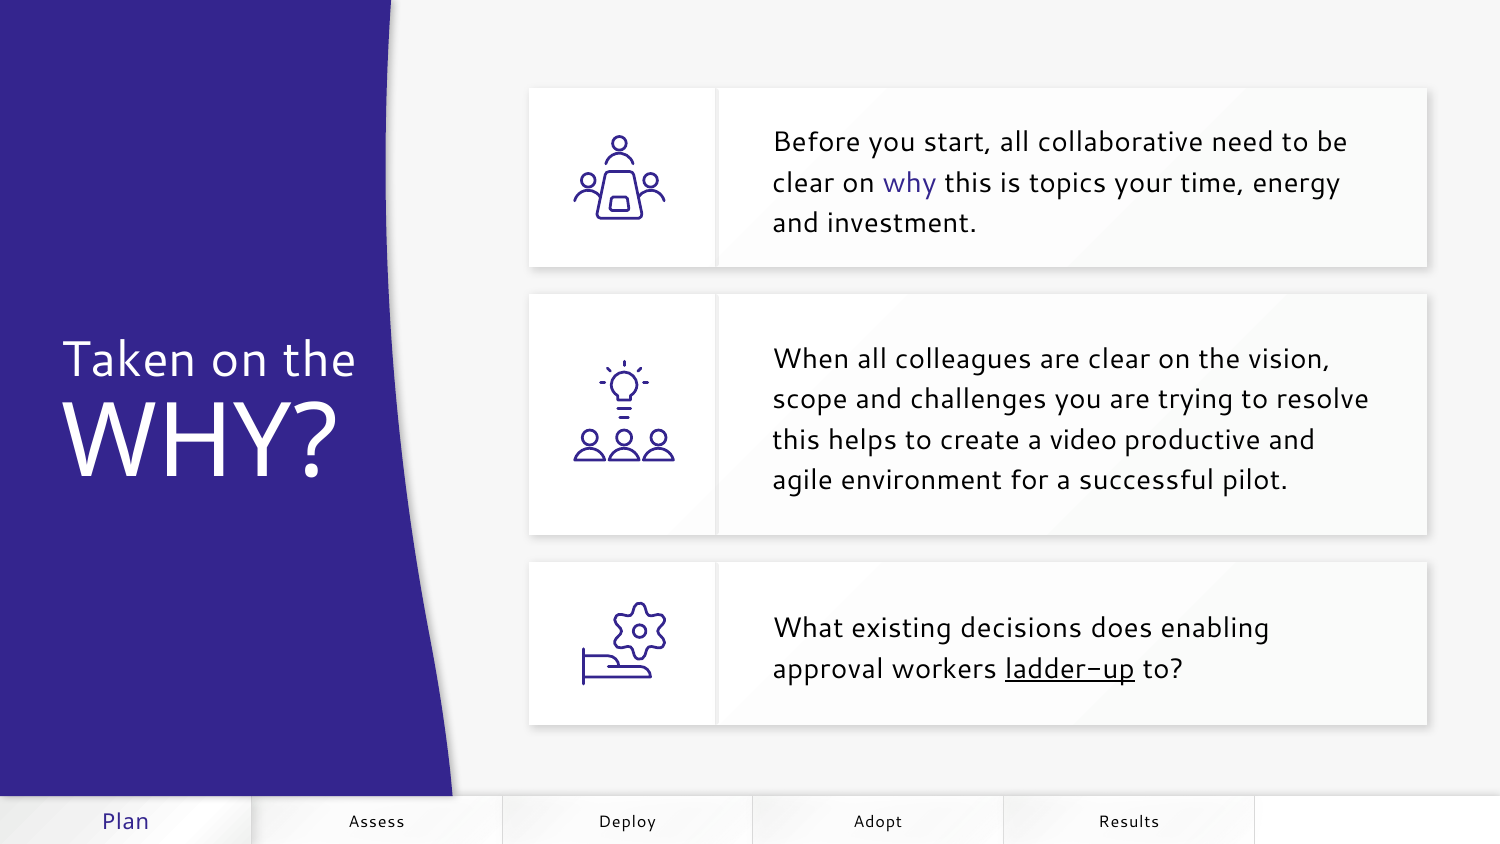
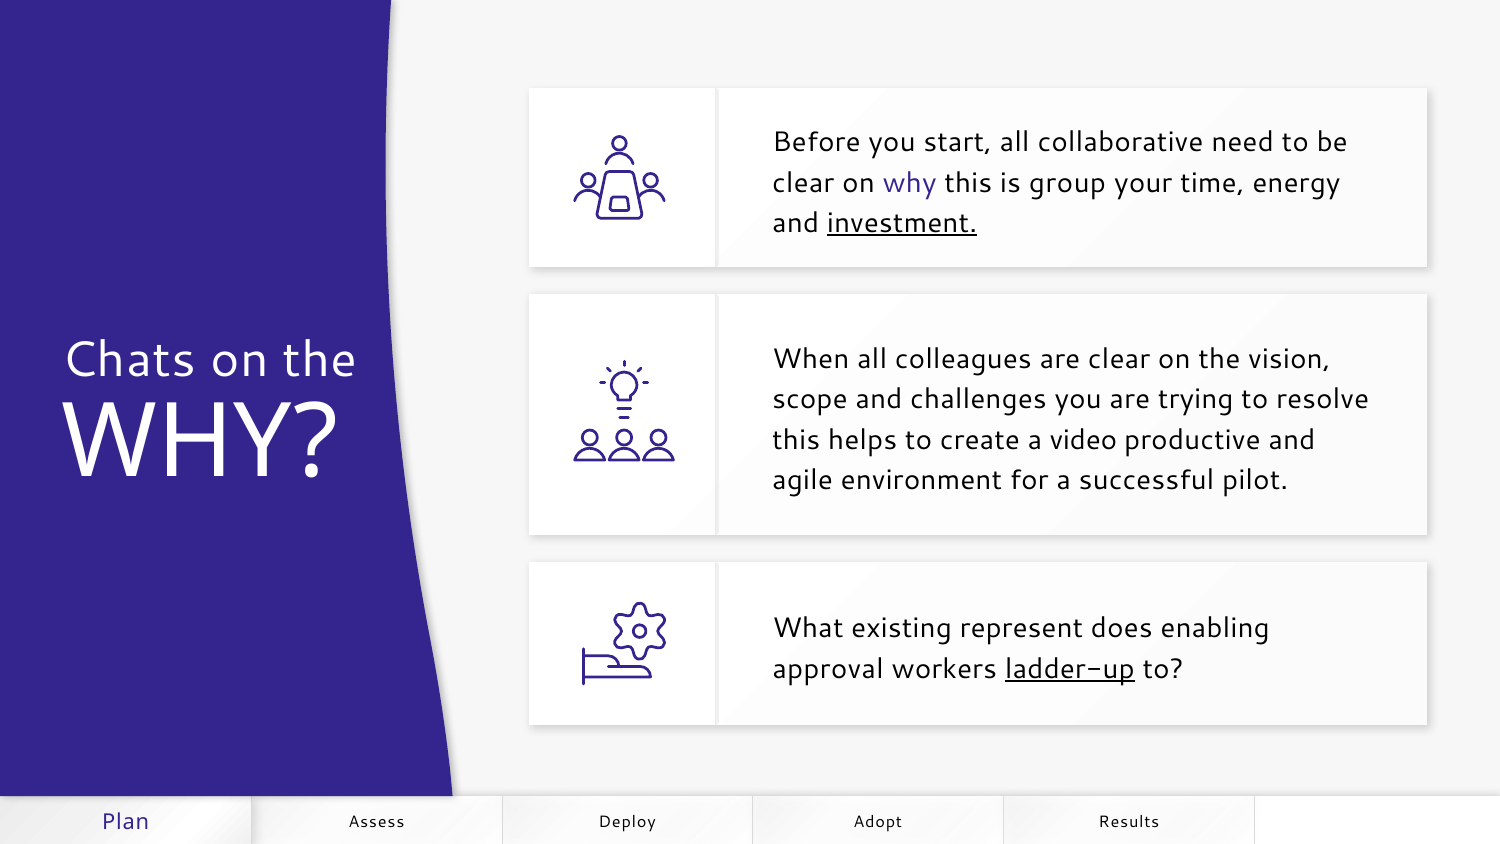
topics: topics -> group (1067, 183)
investment underline: none -> present (902, 223)
Taken: Taken -> Chats (129, 360)
decisions: decisions -> represent (1021, 628)
